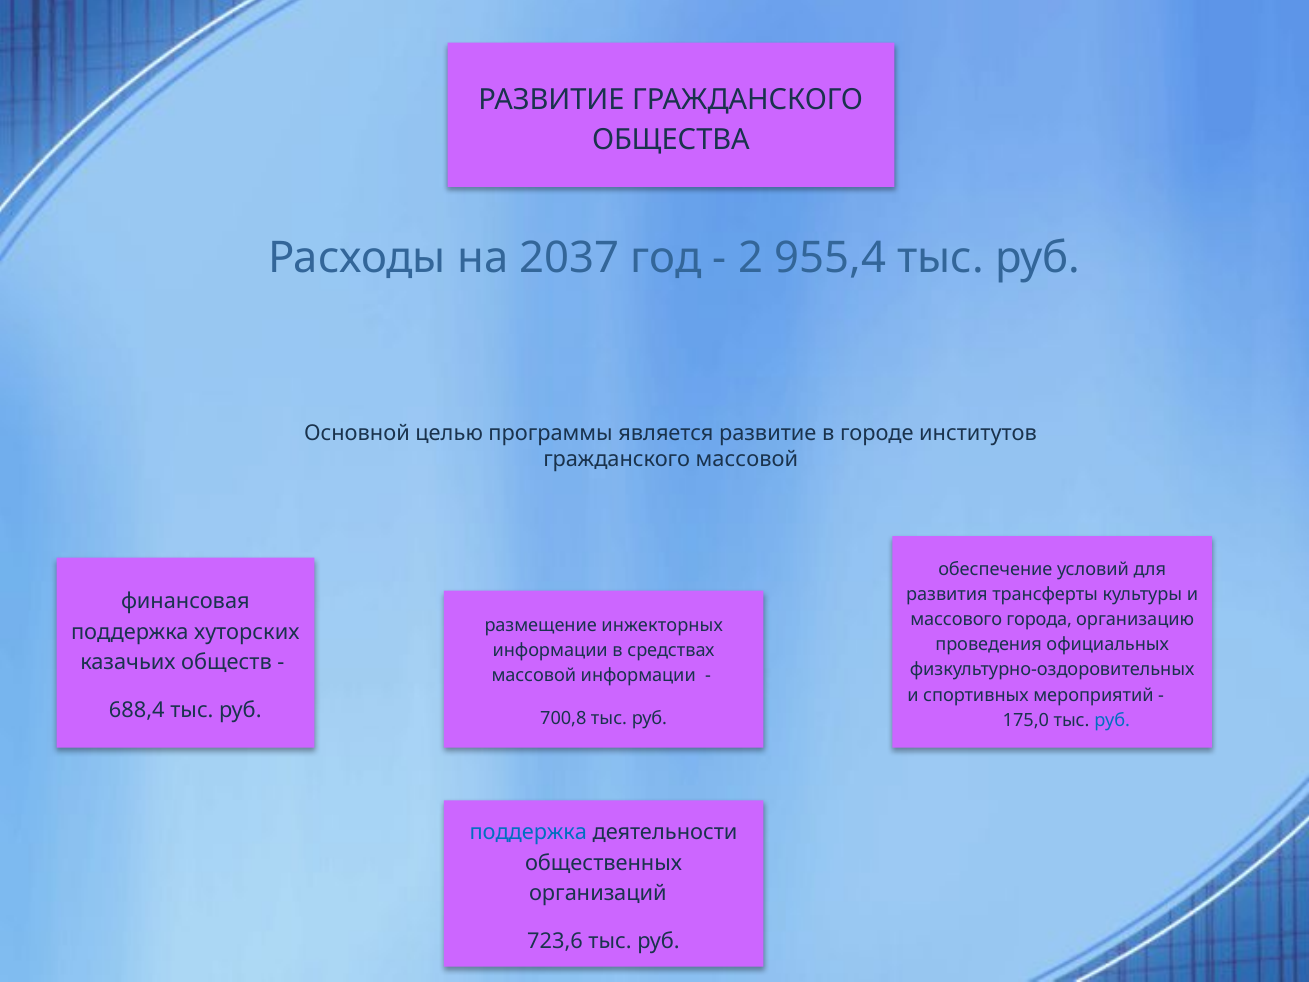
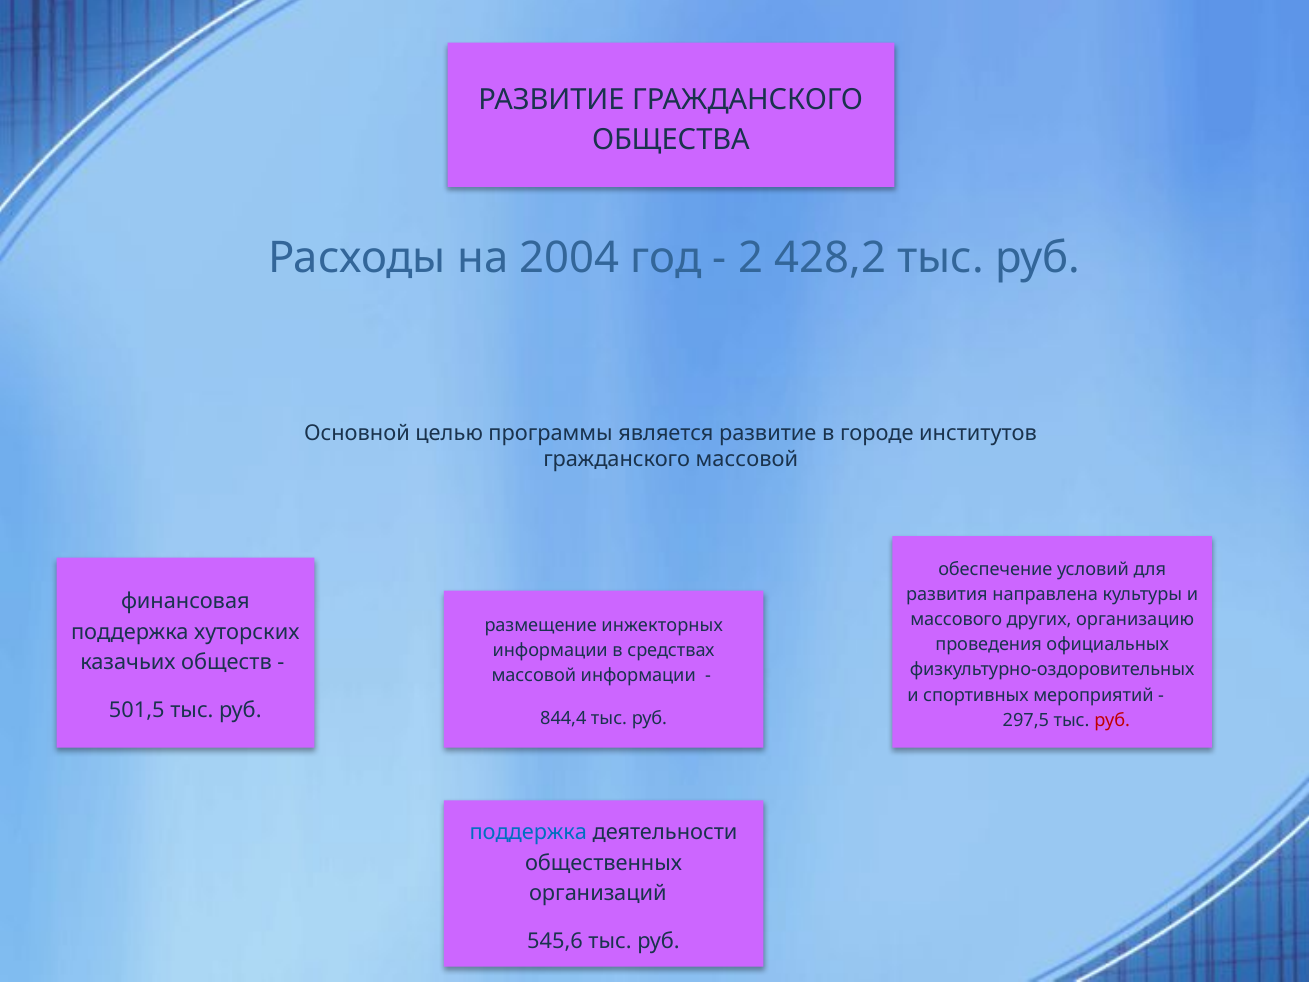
2037: 2037 -> 2004 (570, 258)
955,4: 955,4 -> 428,2 (830, 258)
трансферты: трансферты -> направлена (1045, 594)
города: города -> других (1039, 620)
688,4: 688,4 -> 501,5 (137, 710)
700,8: 700,8 -> 844,4 (563, 719)
175,0: 175,0 -> 297,5 (1026, 720)
руб colour: blue -> red (1112, 720)
723,6: 723,6 -> 545,6 (555, 941)
